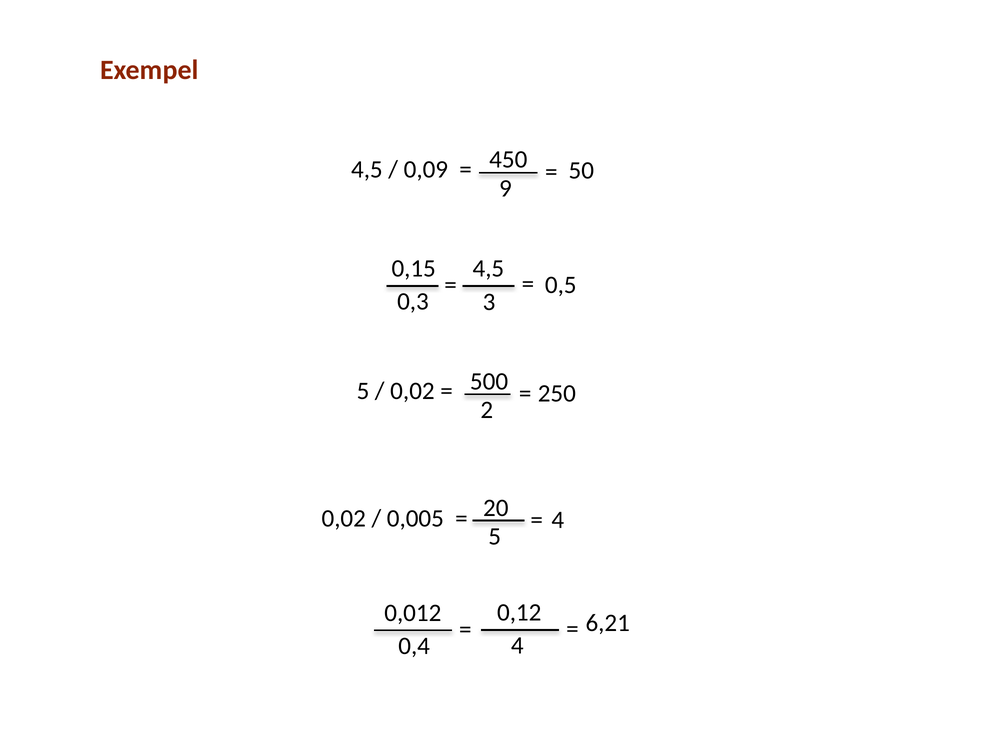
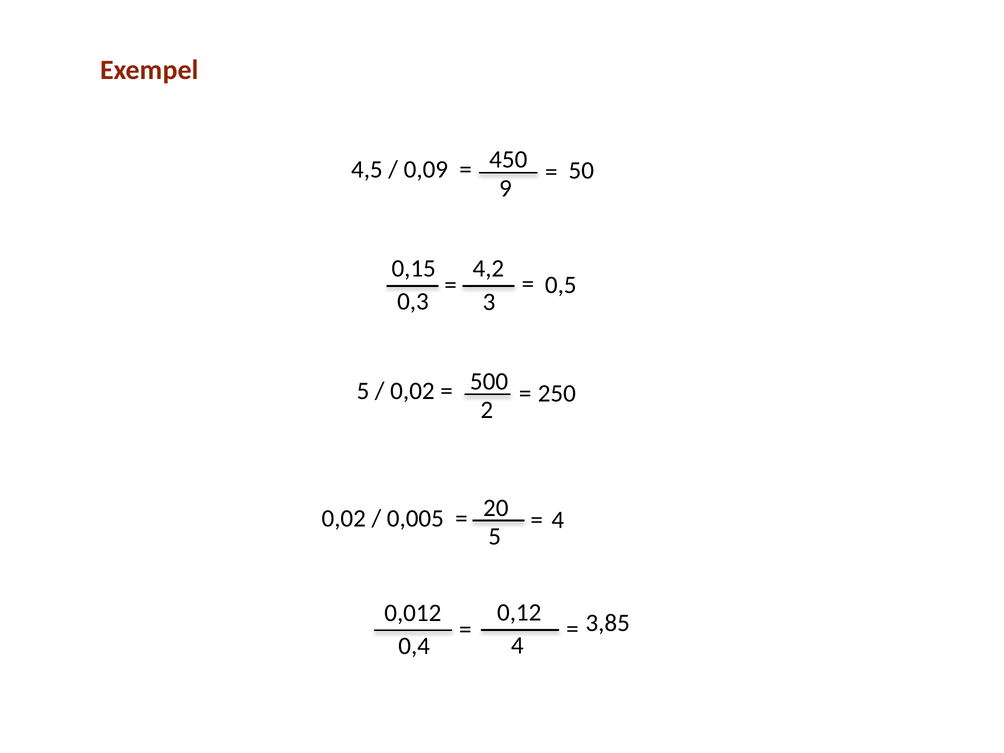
4,5: 4,5 -> 4,2 (488, 269)
6,21: 6,21 -> 3,85 (608, 623)
